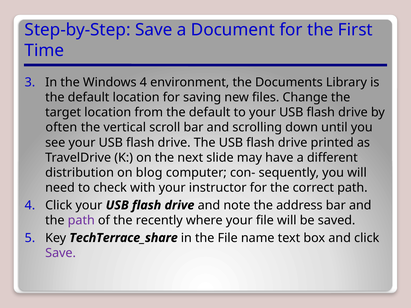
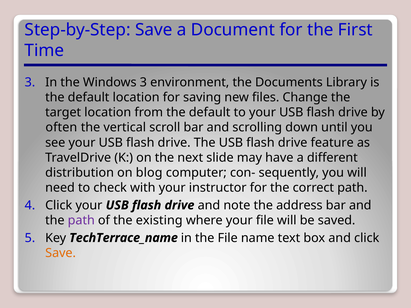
Windows 4: 4 -> 3 (143, 82)
printed: printed -> feature (332, 143)
recently: recently -> existing (159, 220)
TechTerrace_share: TechTerrace_share -> TechTerrace_name (124, 238)
Save colour: purple -> orange (61, 253)
